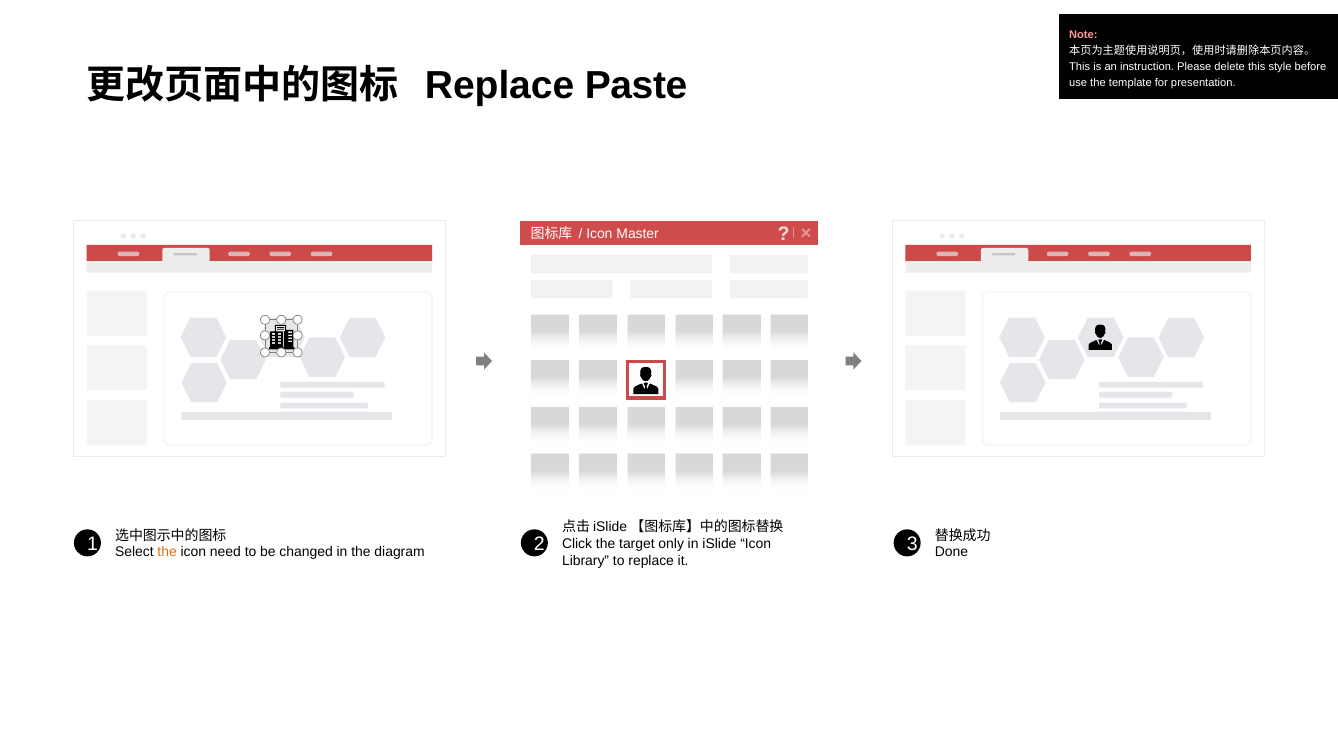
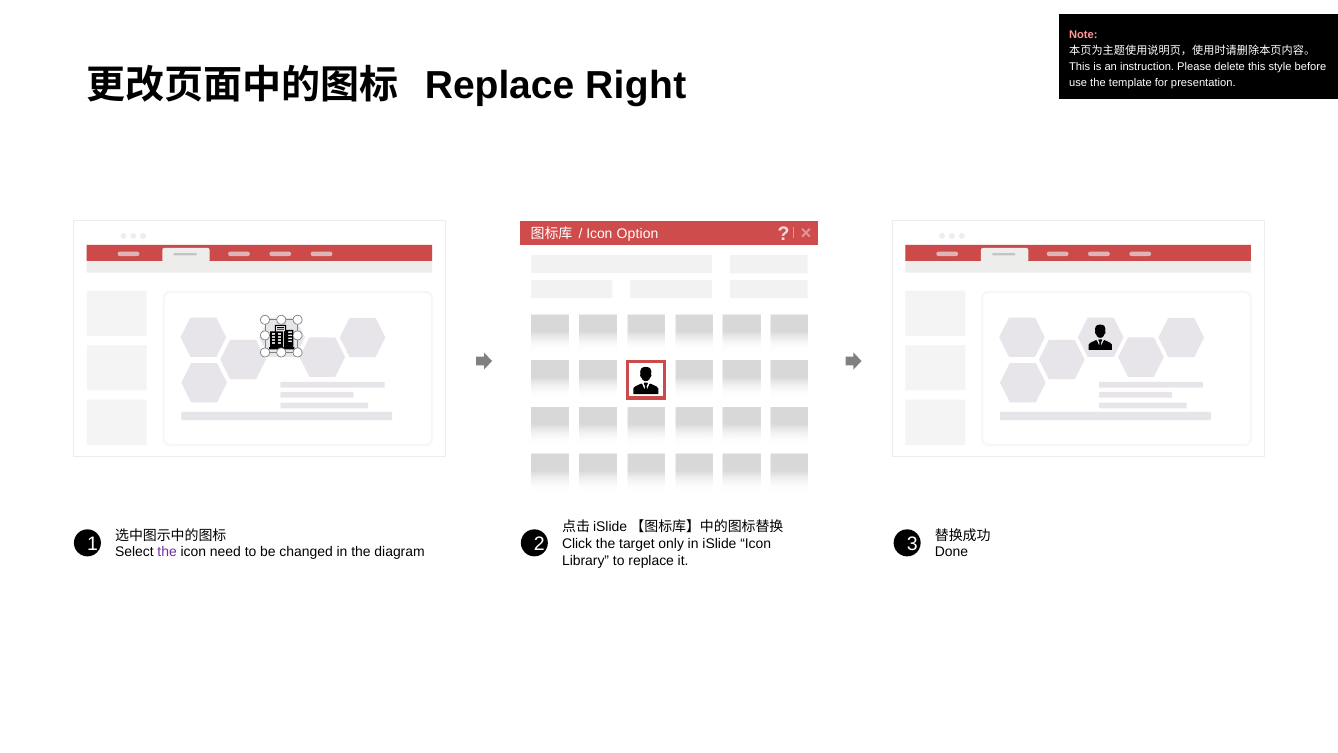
Paste: Paste -> Right (636, 85)
Master: Master -> Option (638, 234)
the colour: orange -> purple (167, 552)
